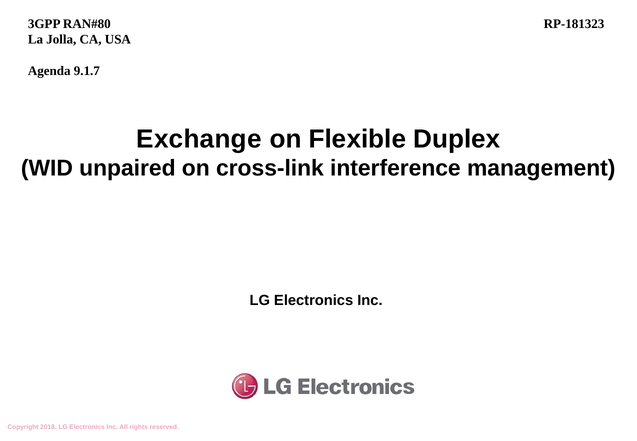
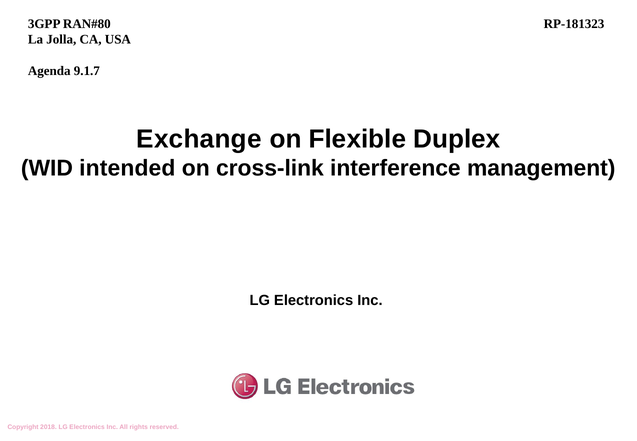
unpaired: unpaired -> intended (127, 168)
